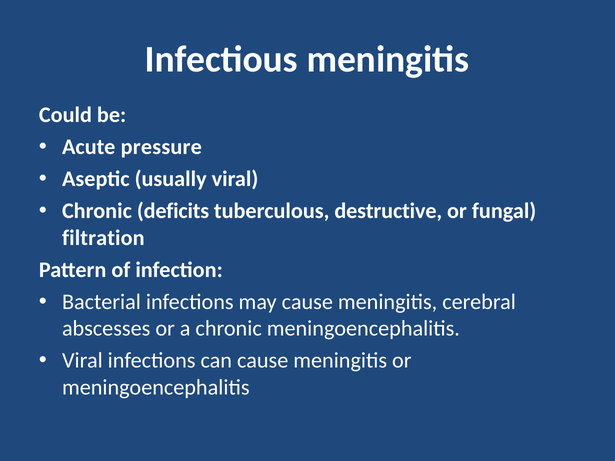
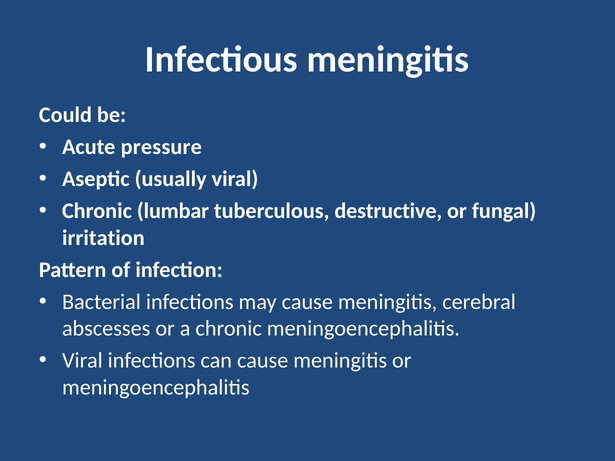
deficits: deficits -> lumbar (173, 211)
filtration: filtration -> irritation (103, 238)
